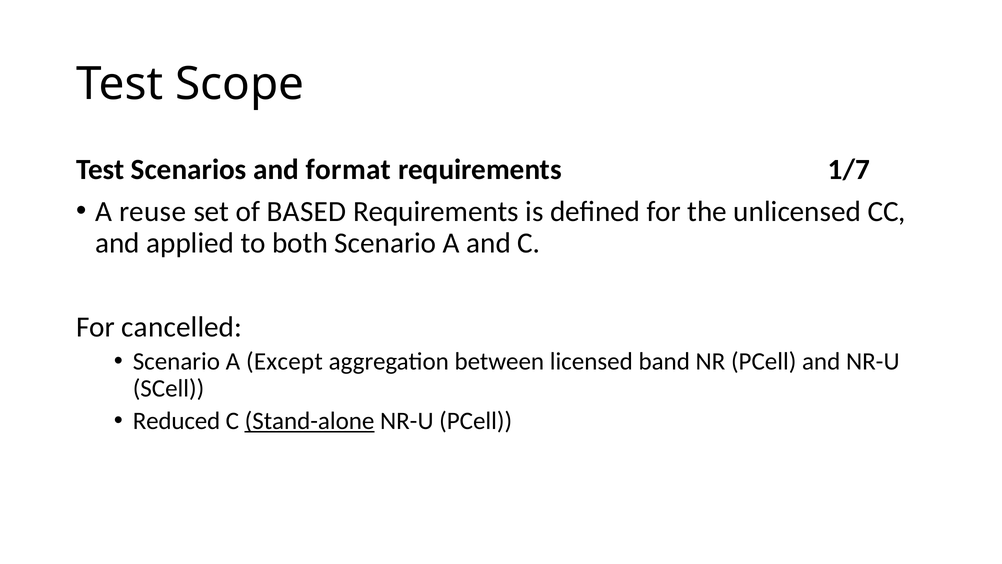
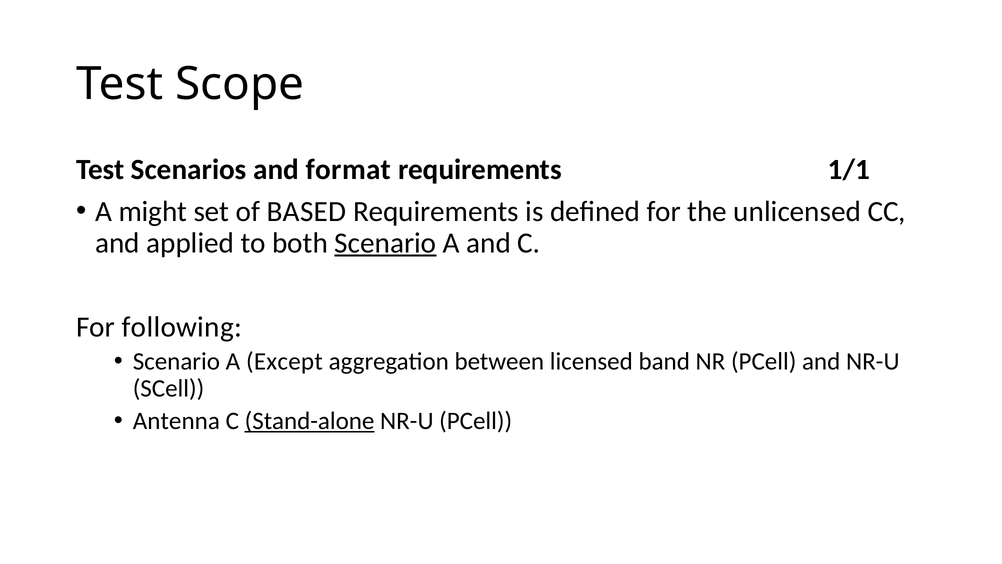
1/7: 1/7 -> 1/1 (849, 169)
reuse: reuse -> might (153, 211)
Scenario underline: none -> present (385, 243)
cancelled: cancelled -> following (182, 327)
Reduced: Reduced -> Antenna (176, 421)
